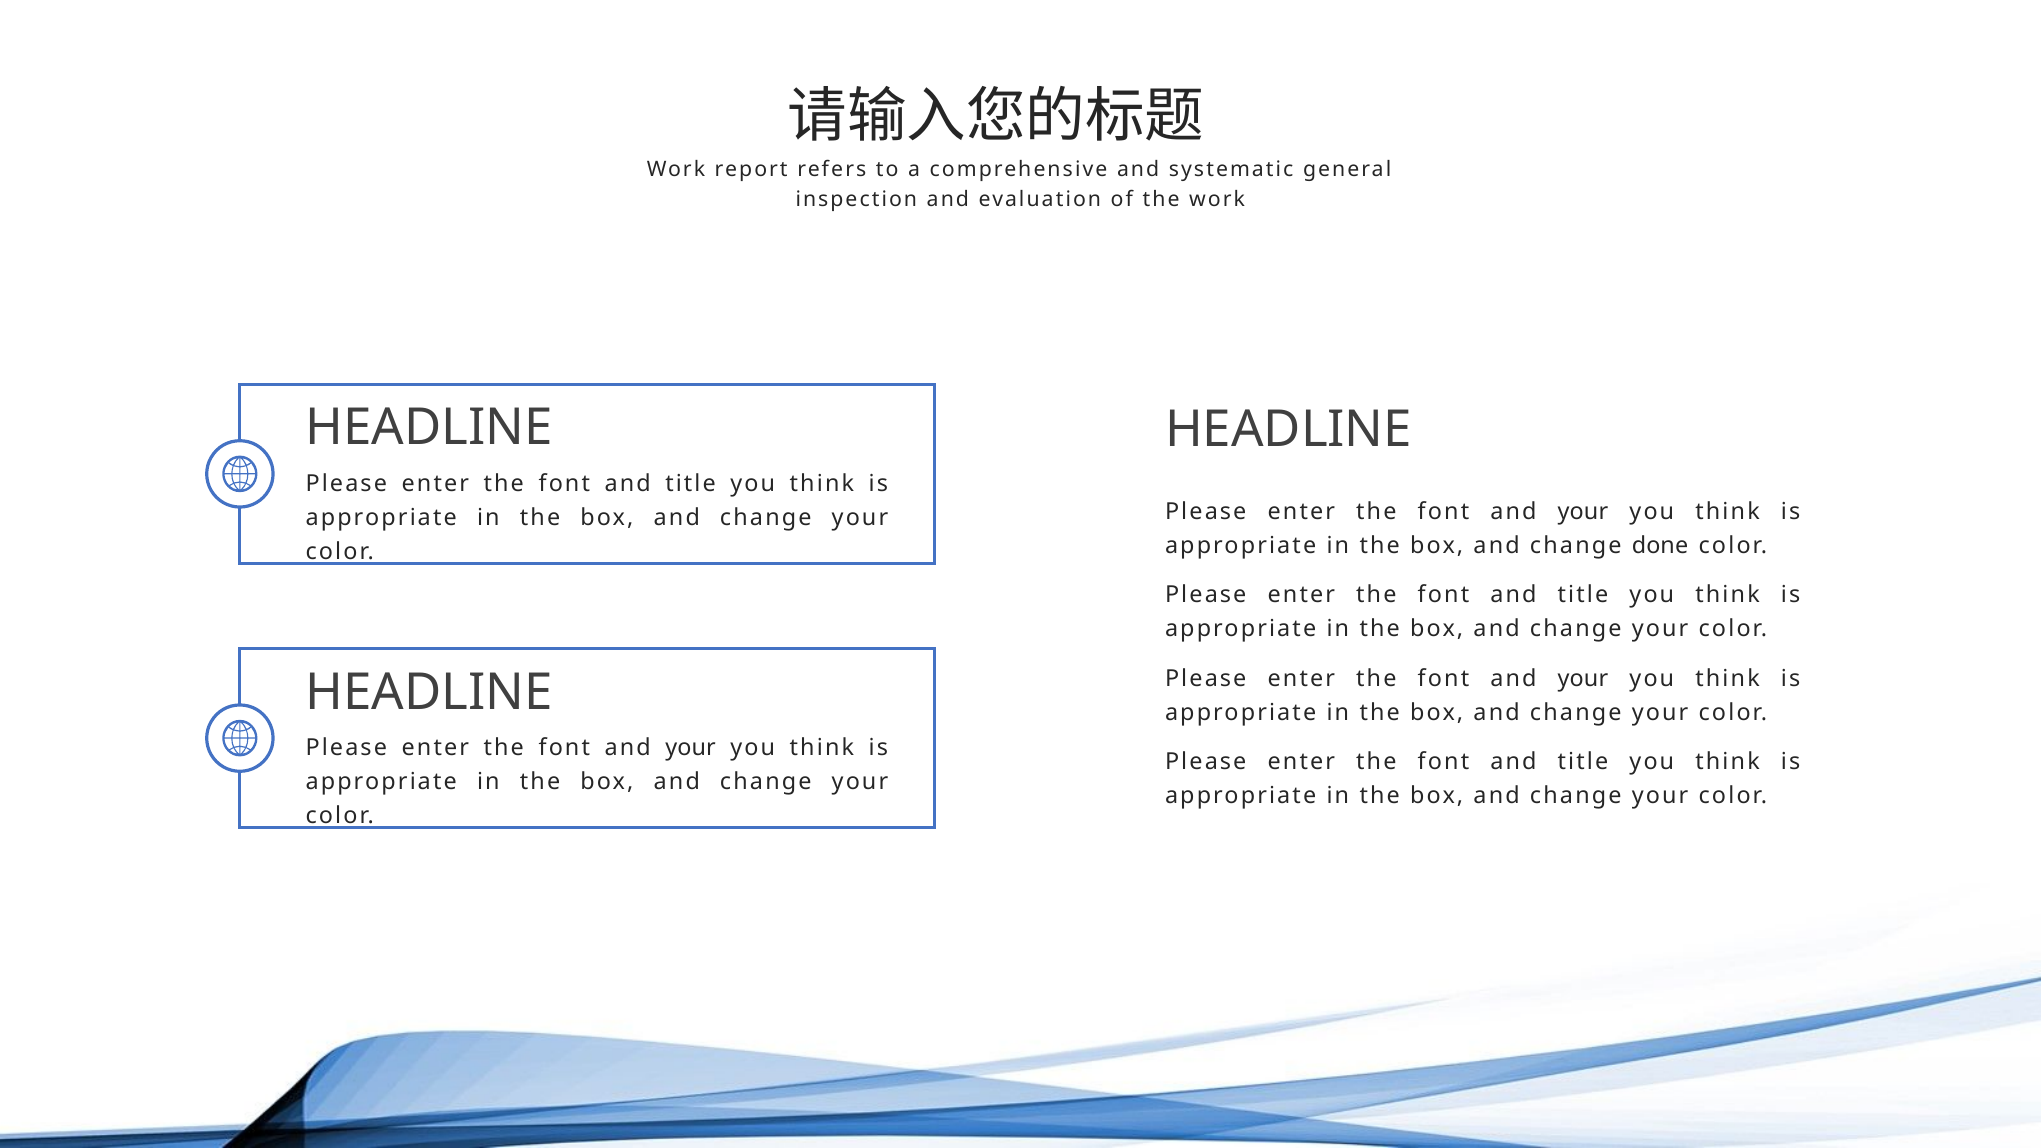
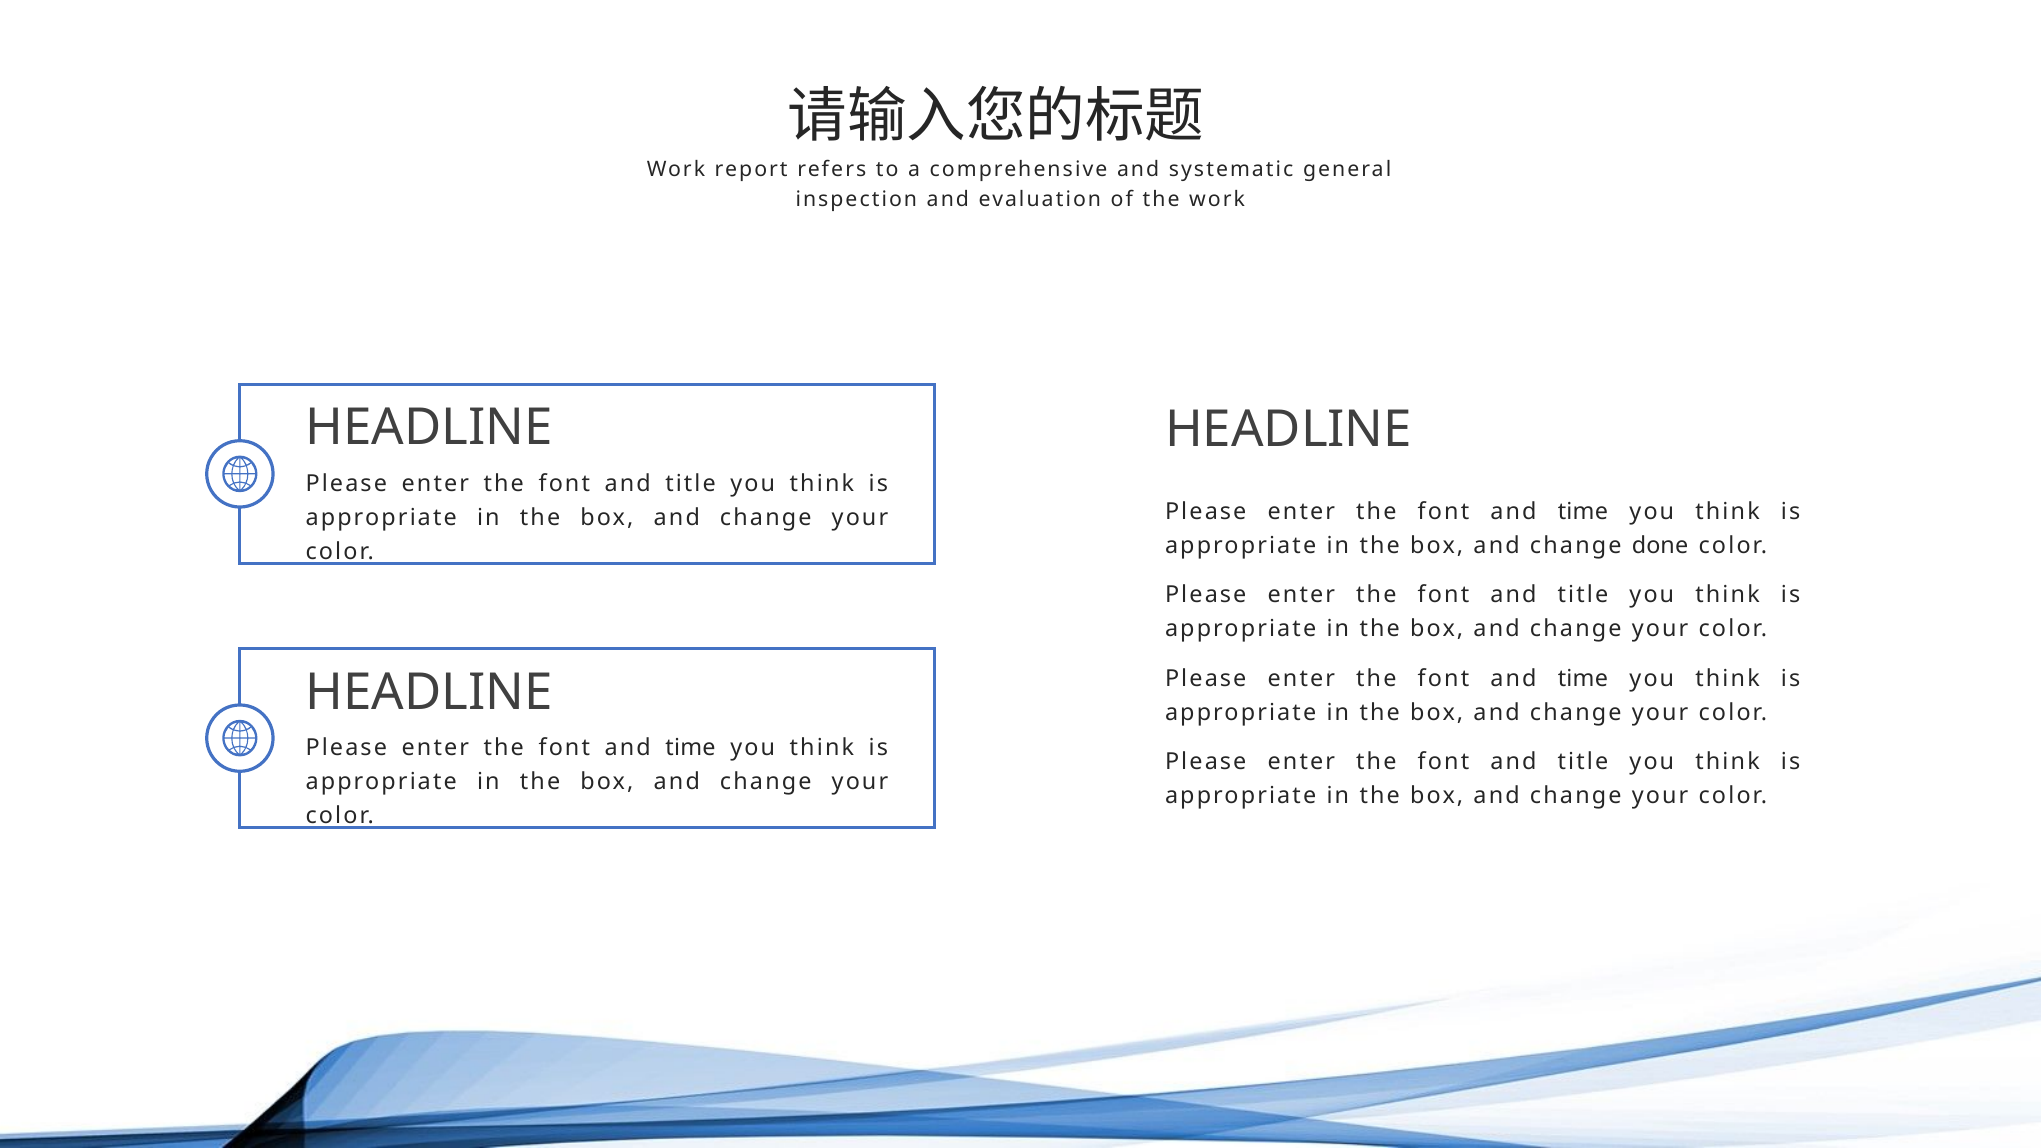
your: your -> time (1583, 512)
your: your -> time (1583, 679)
your: your -> time (690, 748)
